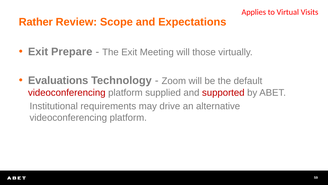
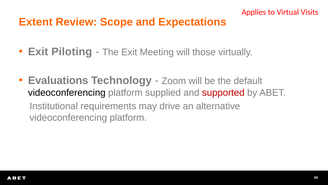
Rather: Rather -> Extent (36, 22)
Prepare: Prepare -> Piloting (72, 52)
videoconferencing colour: red -> black (67, 93)
